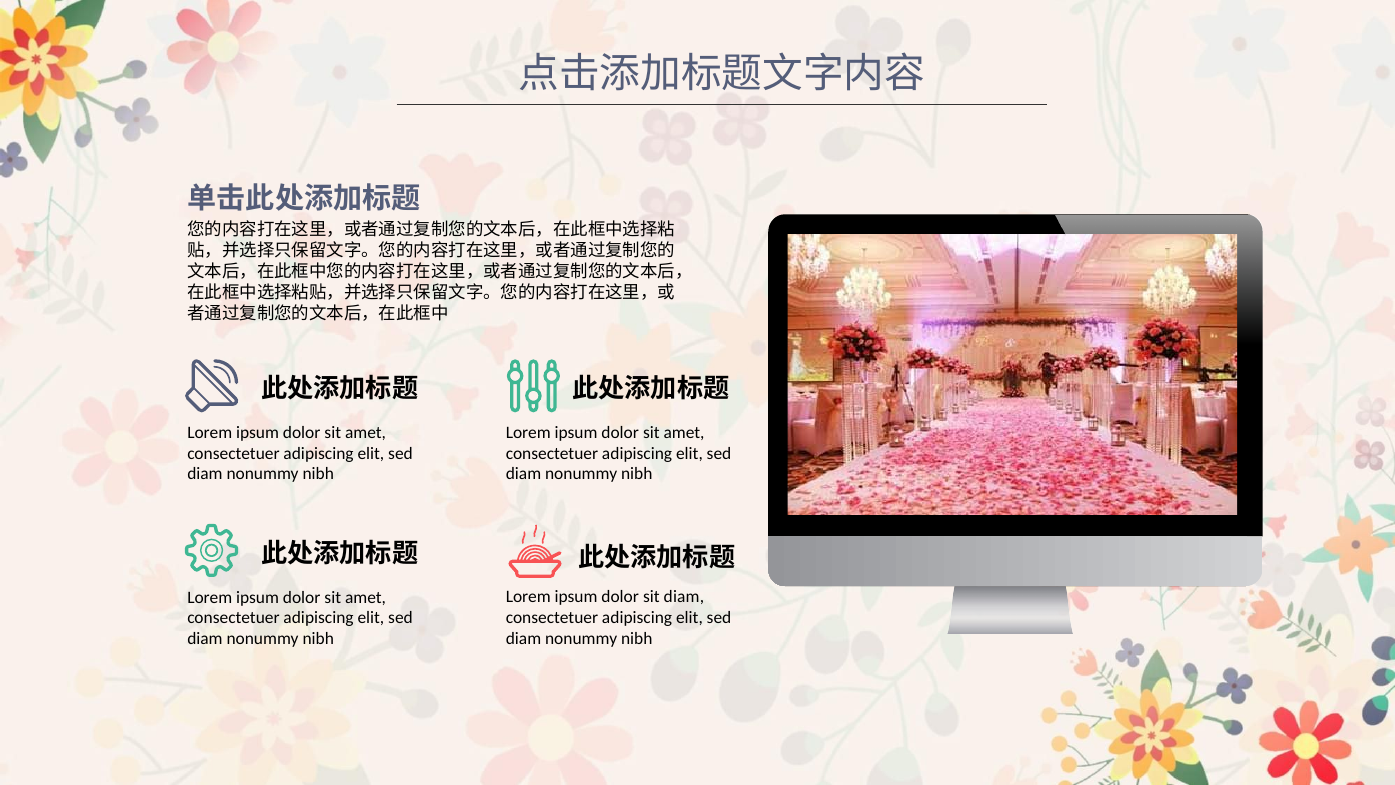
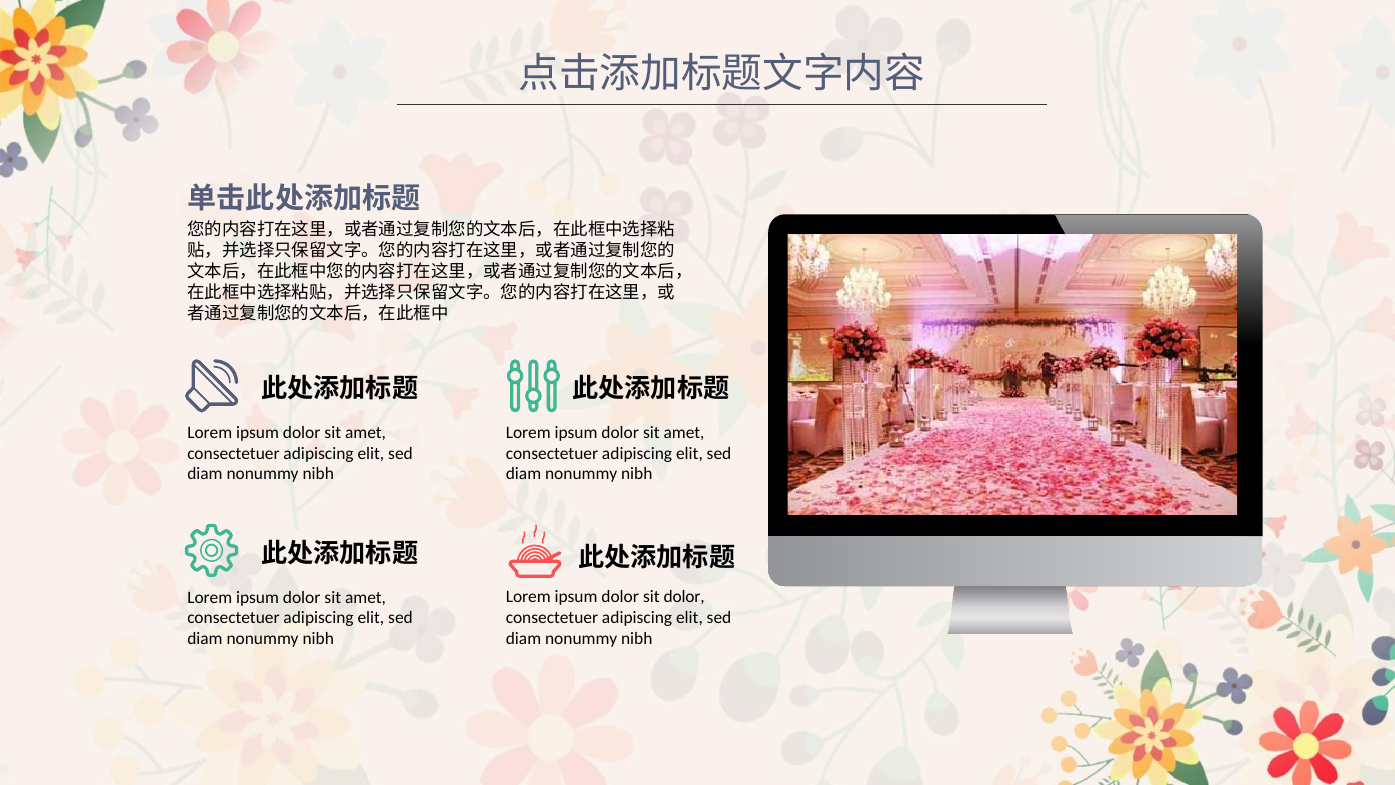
sit diam: diam -> dolor (684, 596)
